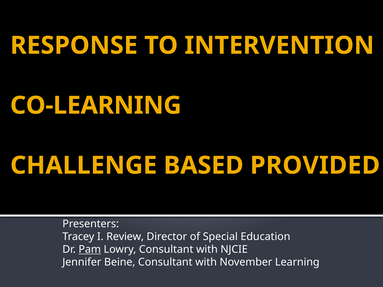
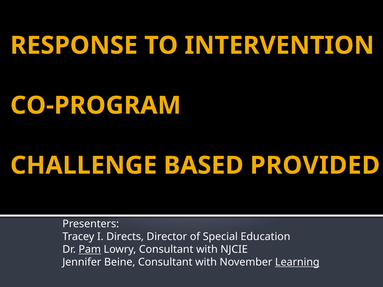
CO-LEARNING: CO-LEARNING -> CO-PROGRAM (96, 106)
Review: Review -> Directs (125, 237)
Learning underline: none -> present (297, 262)
